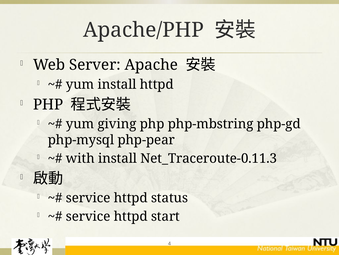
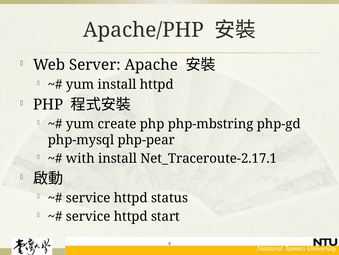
giving: giving -> create (117, 124)
Net_Traceroute-0.11.3: Net_Traceroute-0.11.3 -> Net_Traceroute-2.17.1 (209, 158)
